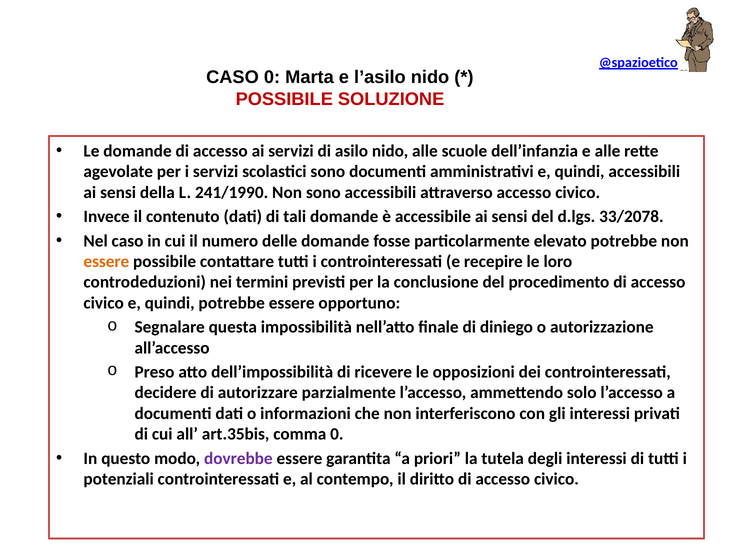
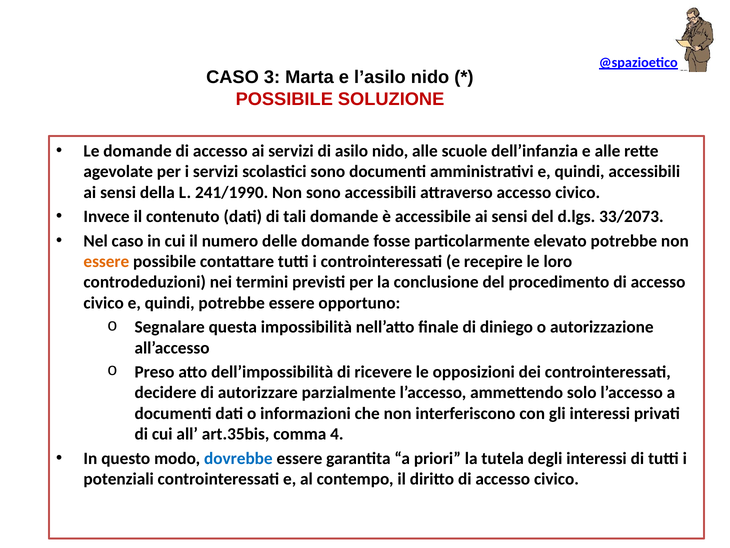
CASO 0: 0 -> 3 (272, 77)
33/2078: 33/2078 -> 33/2073 (631, 216)
comma 0: 0 -> 4 (337, 434)
dovrebbe colour: purple -> blue (238, 458)
